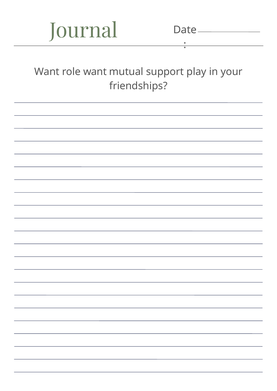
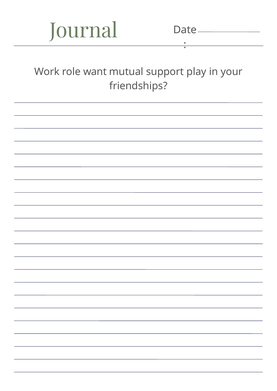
Want: Want -> Work (47, 72)
